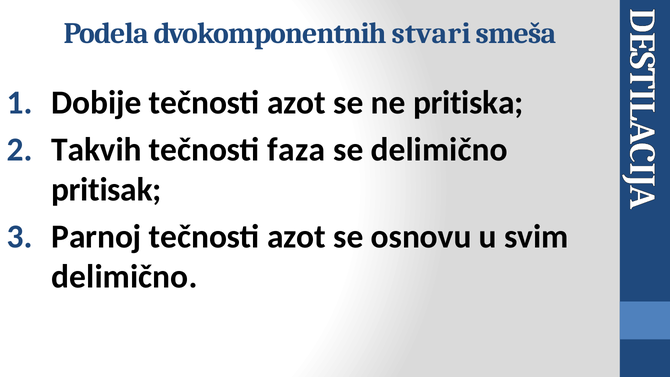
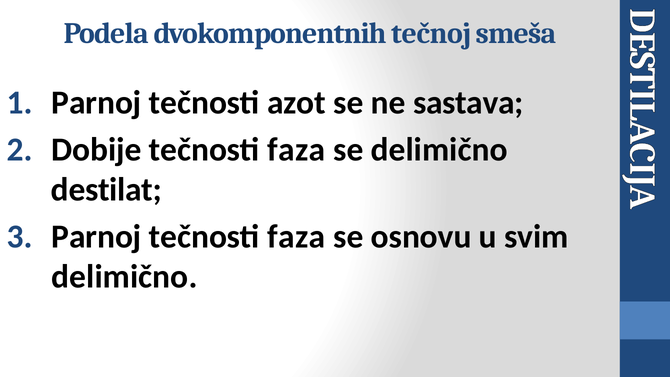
stvari: stvari -> tečnoj (431, 33)
Dobije: Dobije -> Parnoj (96, 103)
pritiska: pritiska -> sastava (468, 103)
Takvih: Takvih -> Dobije (96, 149)
pritisak: pritisak -> destilat (106, 190)
azot: azot -> faza (296, 237)
